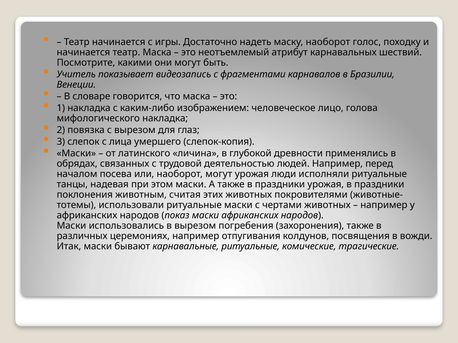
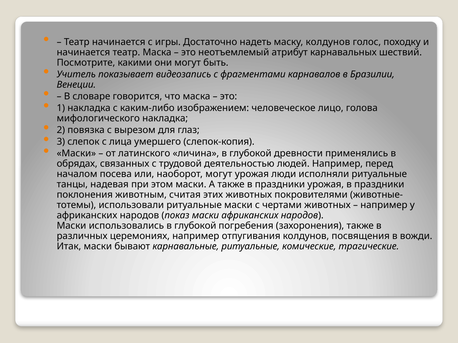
маску наоборот: наоборот -> колдунов (328, 42)
использовались в вырезом: вырезом -> глубокой (195, 226)
